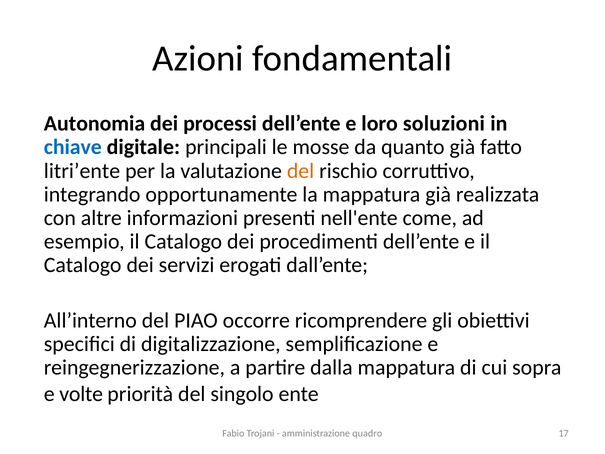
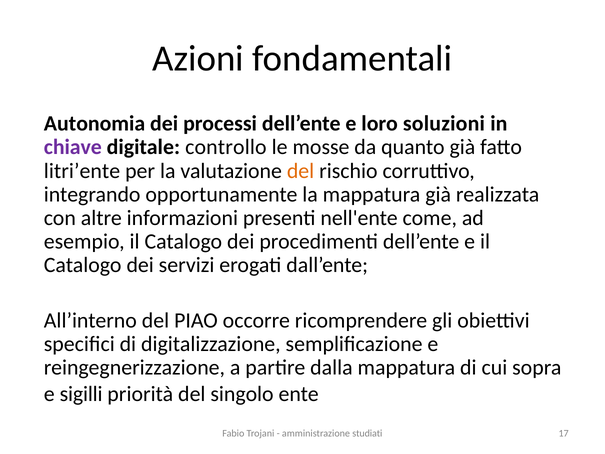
chiave colour: blue -> purple (73, 147)
principali: principali -> controllo (226, 147)
volte: volte -> sigilli (81, 394)
quadro: quadro -> studiati (367, 433)
